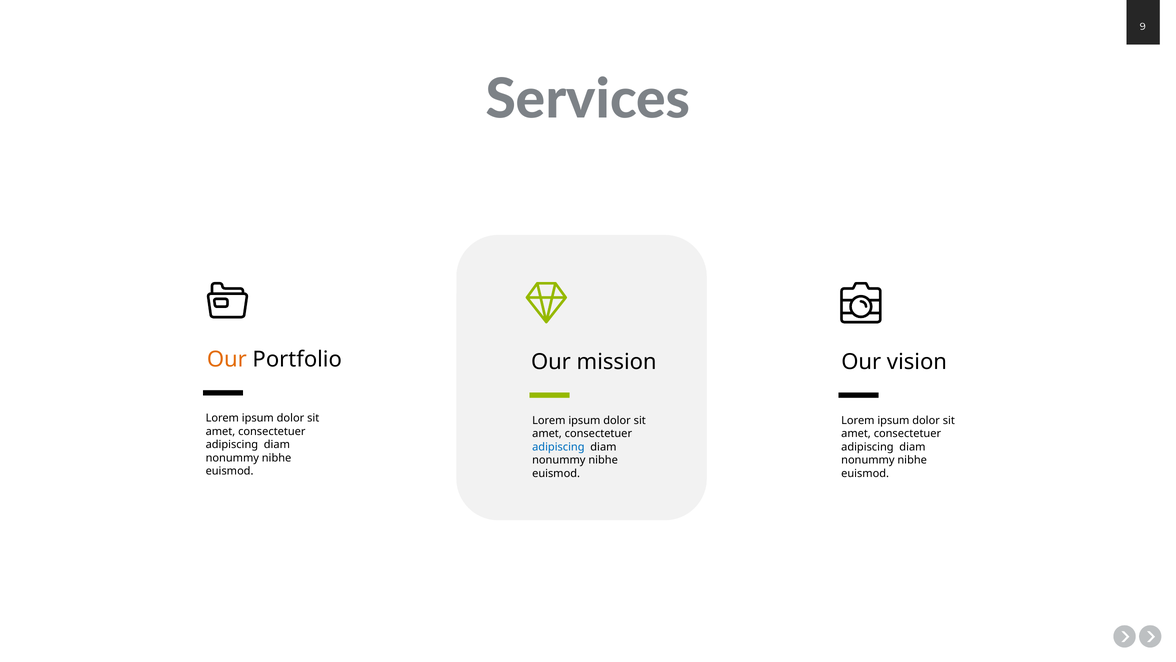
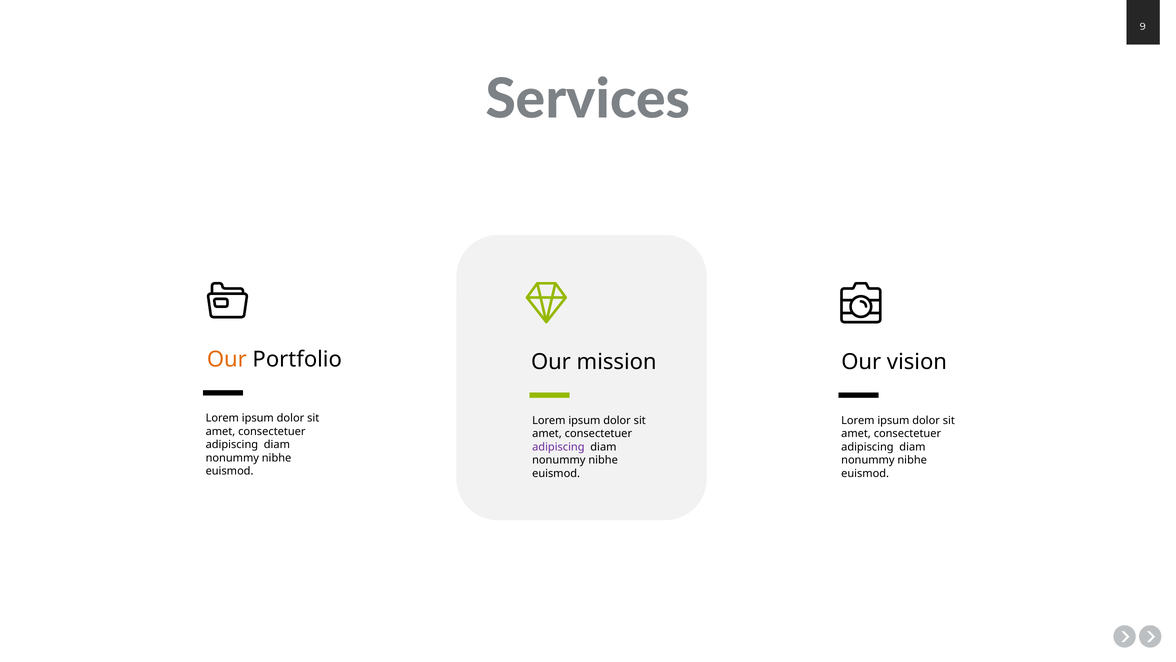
adipiscing colour: blue -> purple (558, 447)
